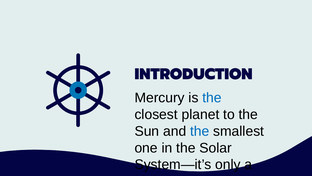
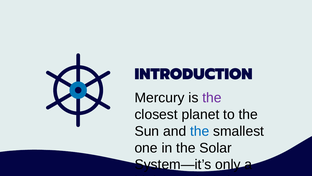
the colour: blue -> purple (212, 98)
